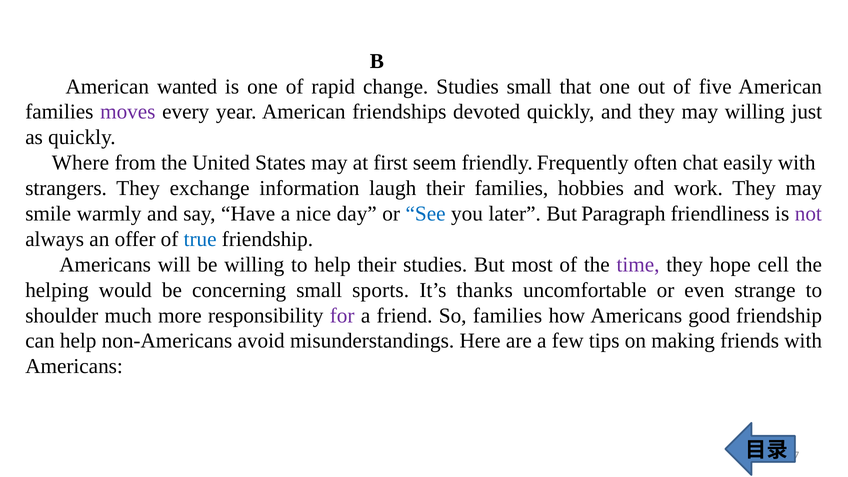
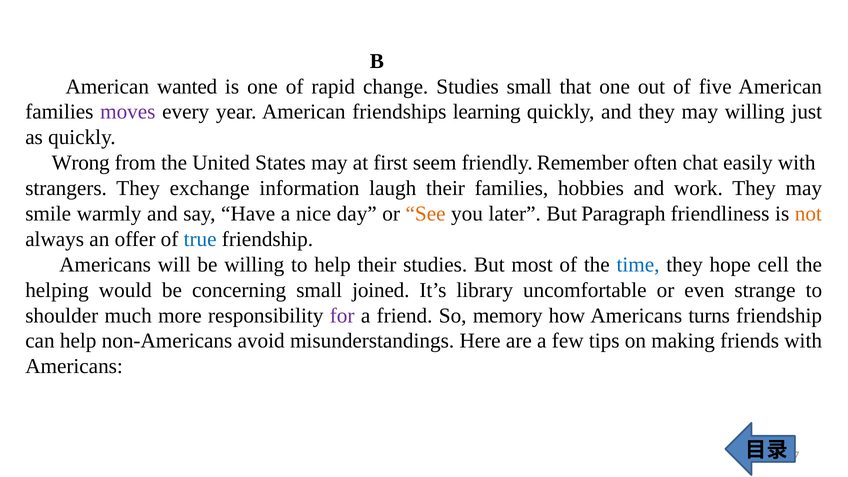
devoted: devoted -> learning (487, 112)
Where: Where -> Wrong (81, 163)
Frequently: Frequently -> Remember (583, 163)
See colour: blue -> orange (426, 214)
not colour: purple -> orange (808, 214)
time colour: purple -> blue (638, 265)
sports: sports -> joined (381, 290)
thanks: thanks -> library (485, 290)
So families: families -> memory (508, 316)
good: good -> turns (709, 316)
